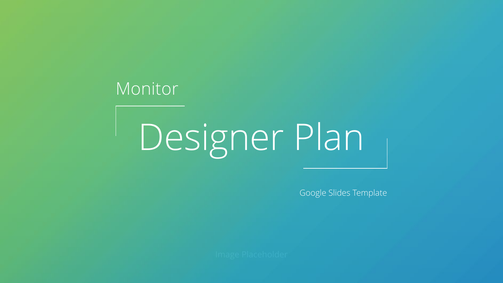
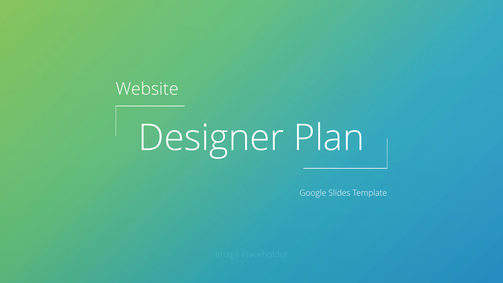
Monitor: Monitor -> Website (147, 89)
